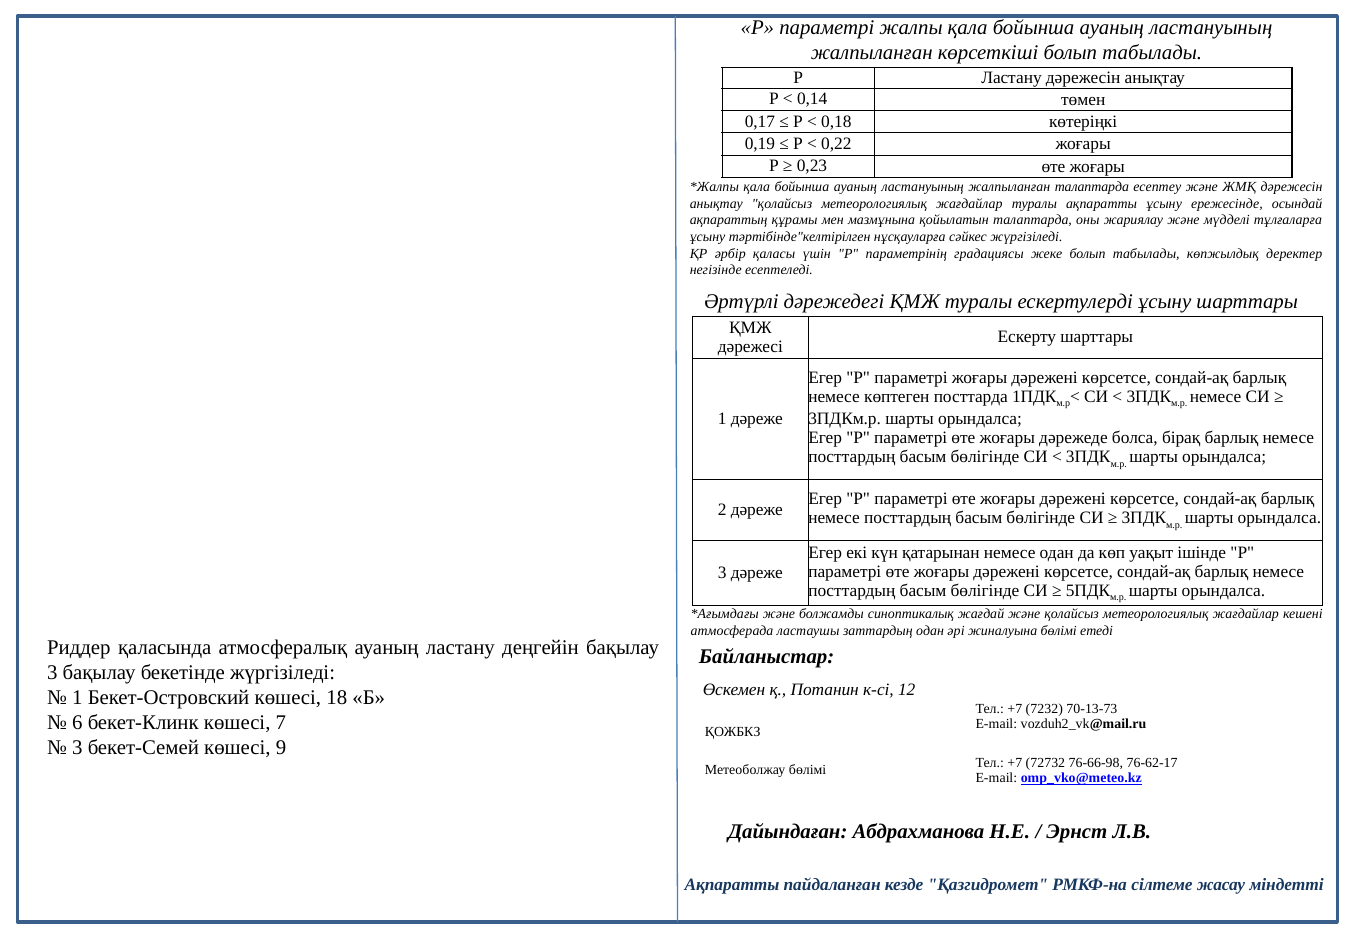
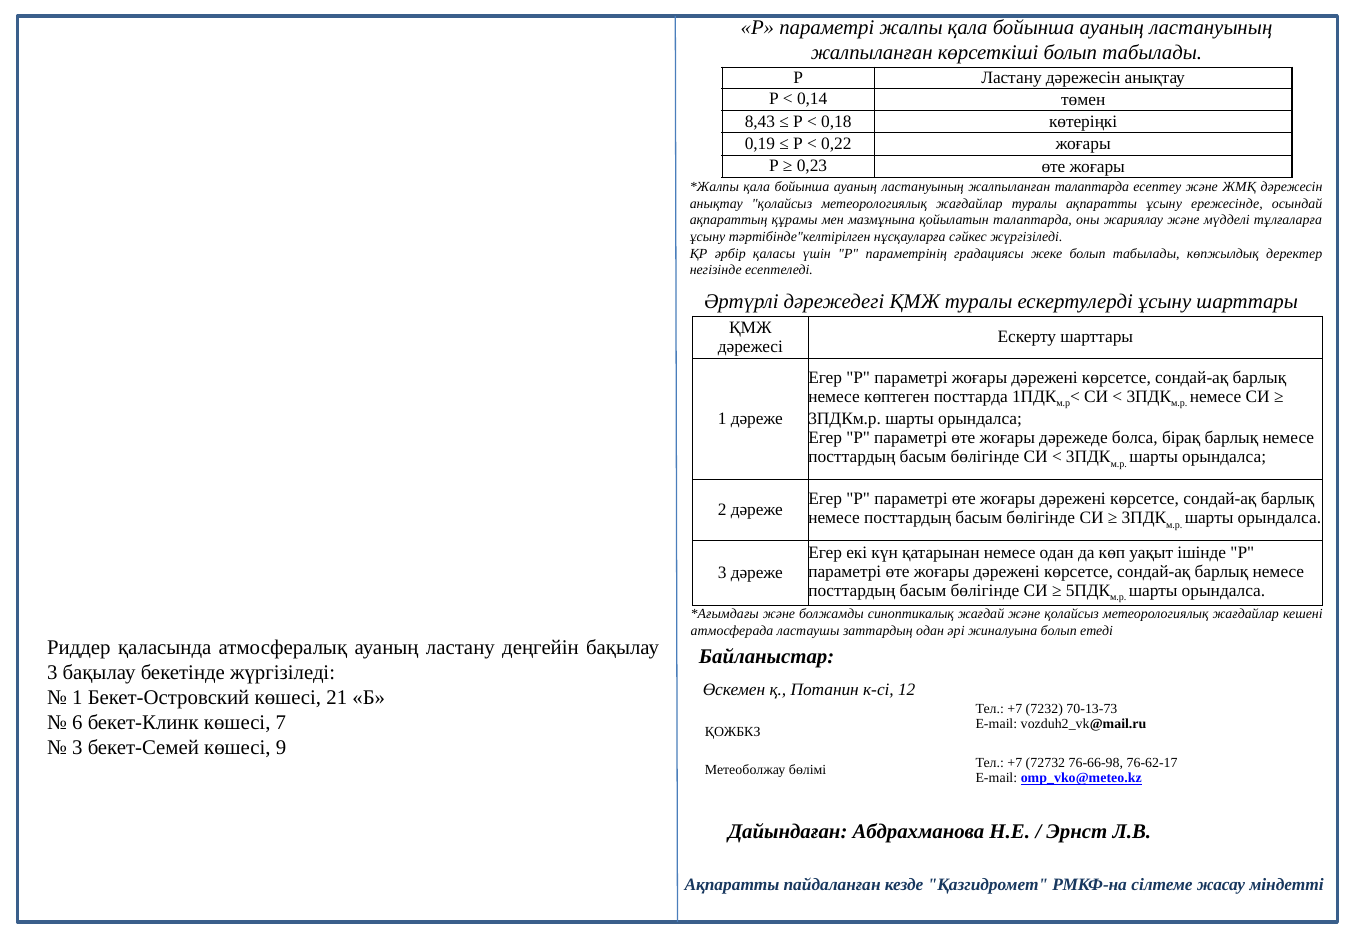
0,17: 0,17 -> 8,43 (760, 121)
жиналуына бөлімі: бөлімі -> болып (1059, 630)
18: 18 -> 21 (337, 698)
